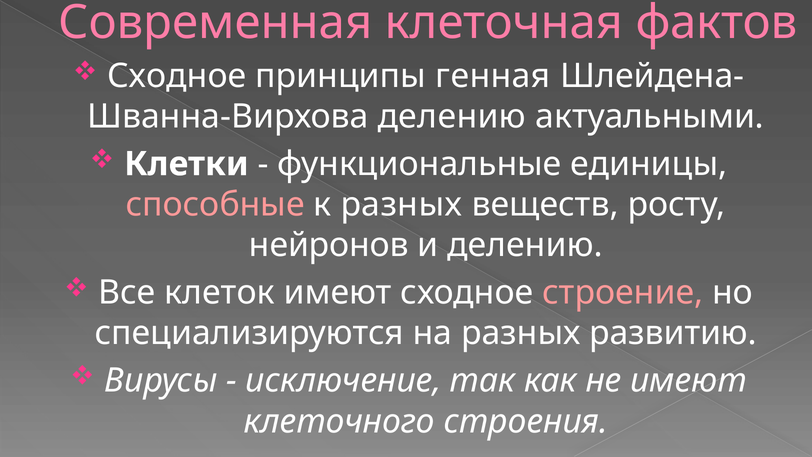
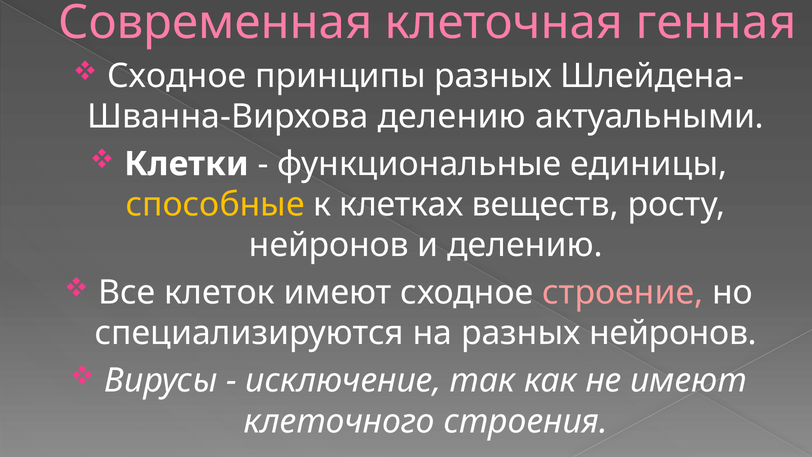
фактов: фактов -> генная (716, 23)
принципы генная: генная -> разных (493, 76)
способные colour: pink -> yellow (215, 205)
к разных: разных -> клетках (402, 205)
разных развитию: развитию -> нейронов (673, 333)
